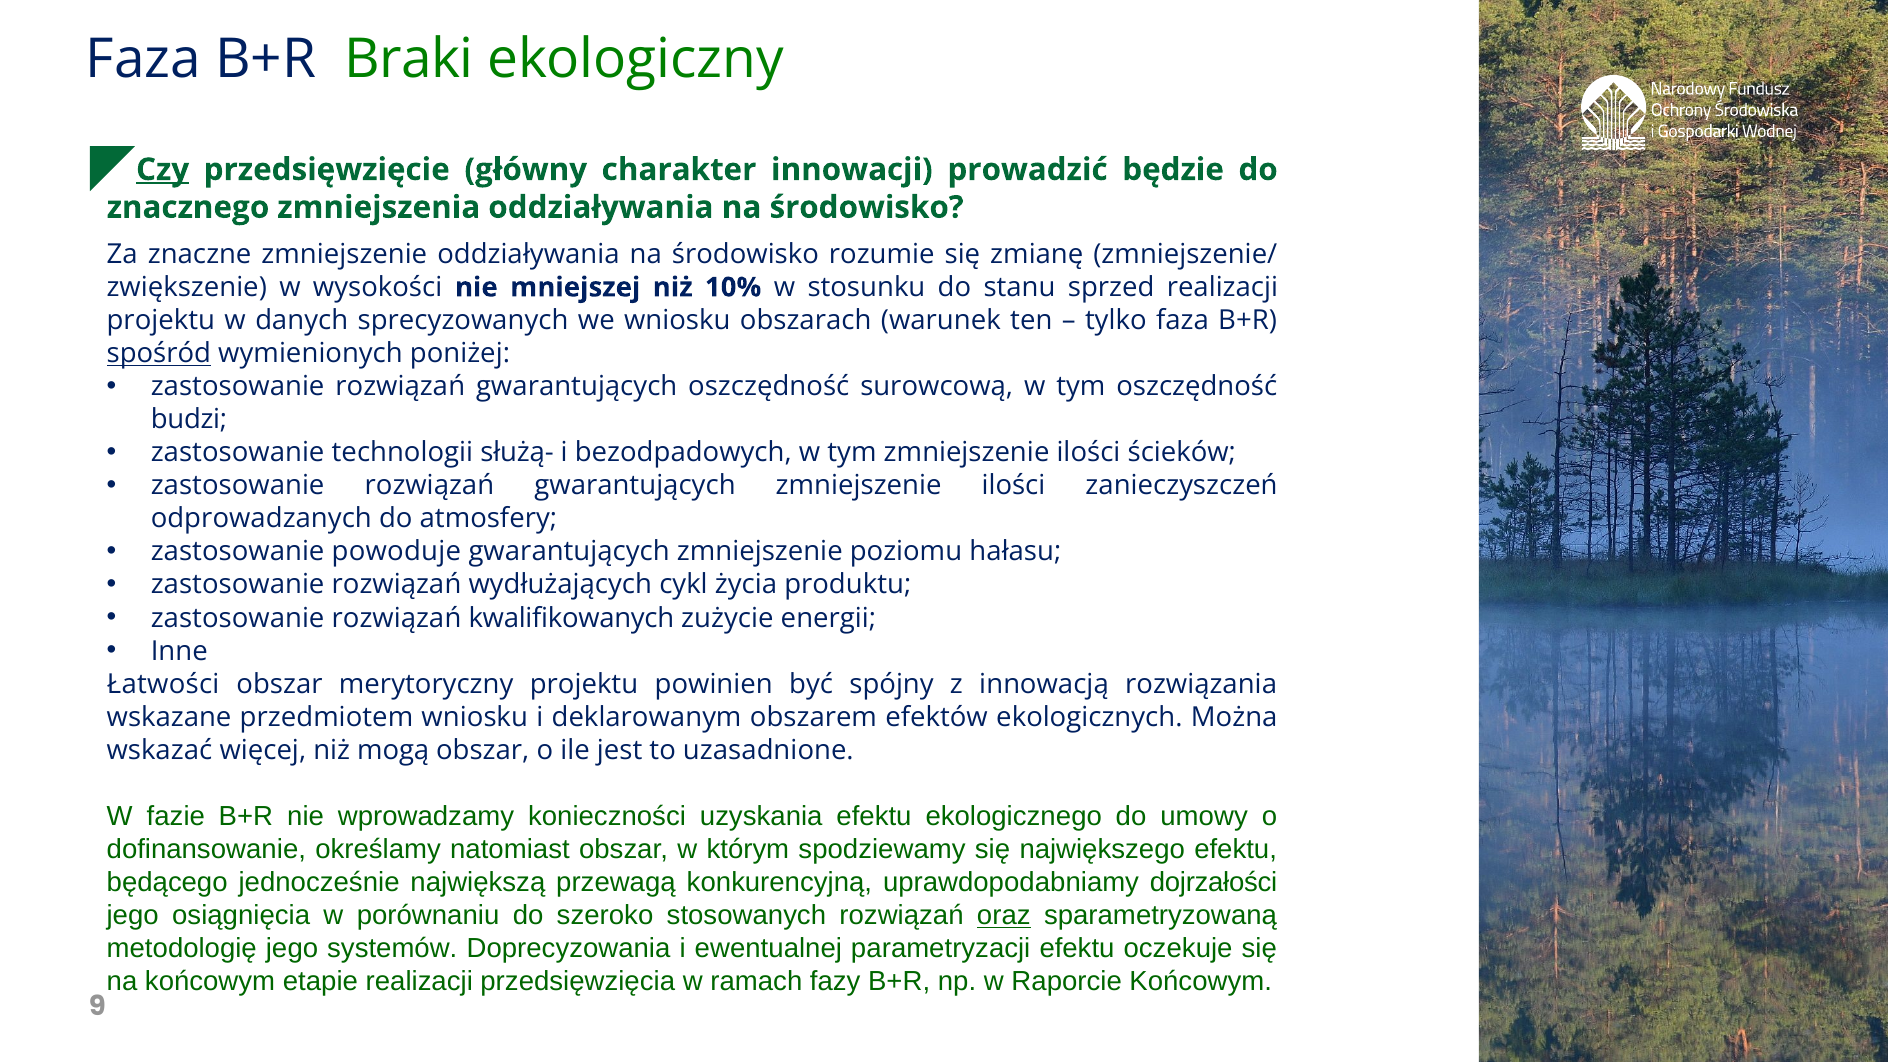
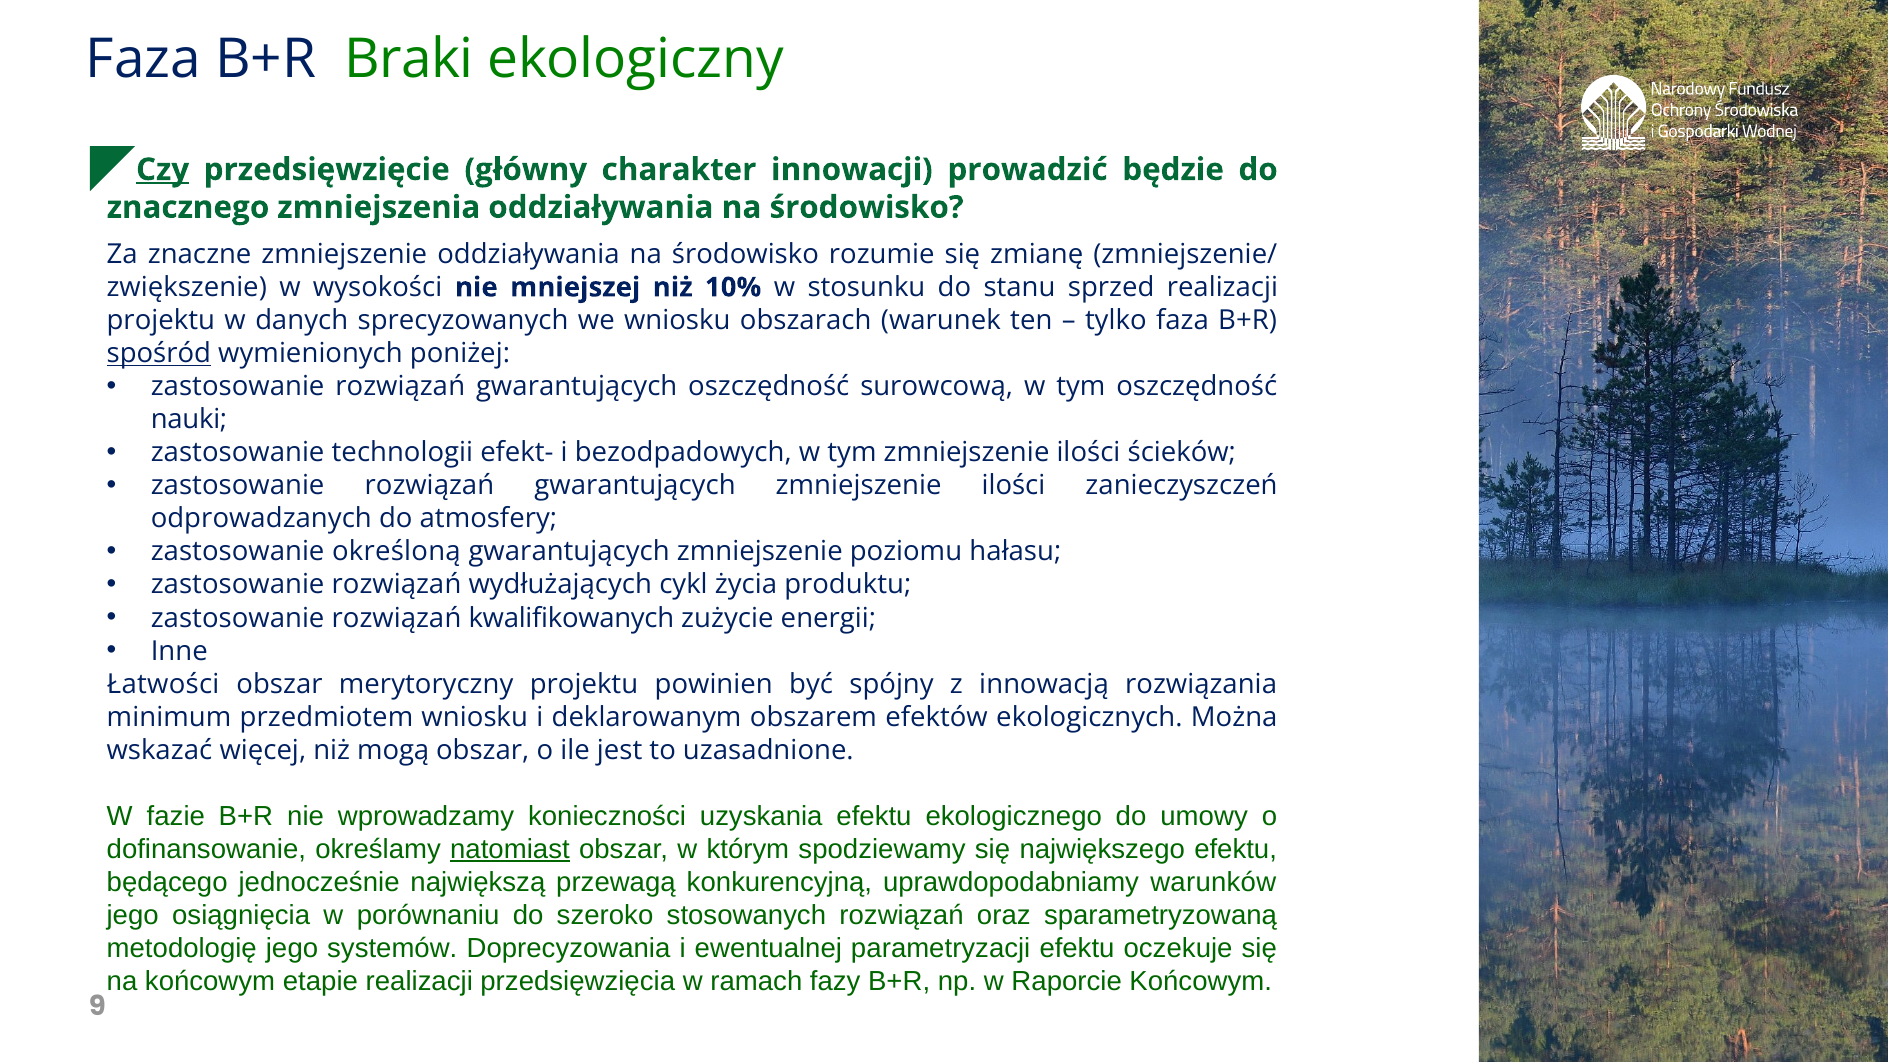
budzi: budzi -> nauki (189, 420)
służą-: służą- -> efekt- (517, 453)
powoduje: powoduje -> określoną (396, 552)
wskazane: wskazane -> minimum (169, 717)
natomiast underline: none -> present (510, 849)
dojrzałości: dojrzałości -> warunków (1213, 882)
oraz underline: present -> none (1004, 915)
